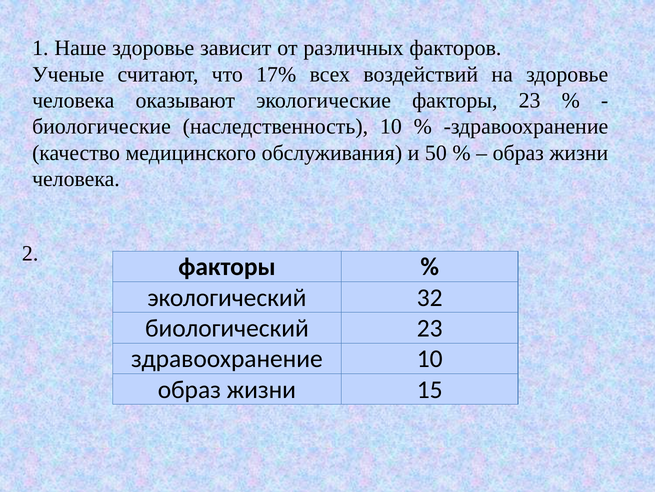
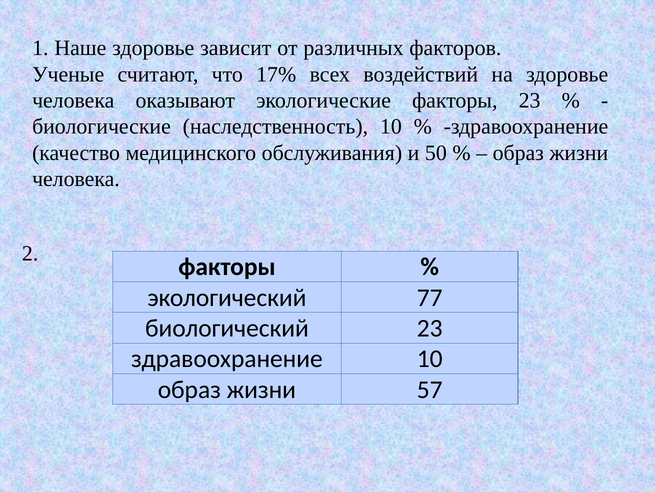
32: 32 -> 77 (430, 297)
15: 15 -> 57 (430, 389)
